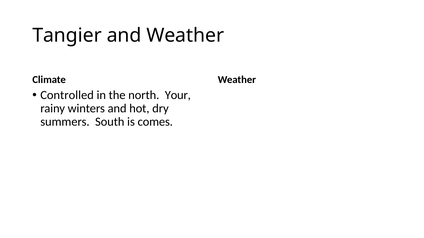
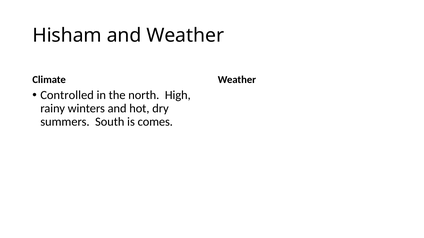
Tangier: Tangier -> Hisham (67, 36)
Your: Your -> High (178, 95)
